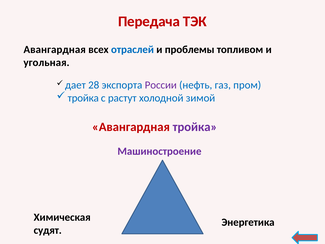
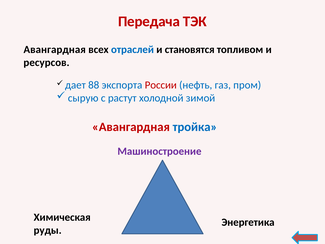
проблемы: проблемы -> становятся (190, 49)
угольная: угольная -> ресурсов (46, 62)
28: 28 -> 88 (94, 85)
России colour: purple -> red (161, 85)
тройка: тройка -> сырую (83, 98)
тройка colour: purple -> blue (195, 127)
судят: судят -> руды (48, 230)
